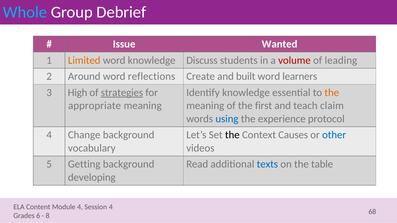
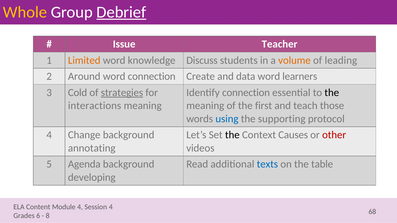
Whole colour: light blue -> yellow (25, 12)
Debrief underline: none -> present (121, 12)
Wanted: Wanted -> Teacher (280, 44)
volume colour: red -> orange (294, 60)
word reflections: reflections -> connection (152, 77)
built: built -> data (246, 77)
High: High -> Cold (78, 93)
Identify knowledge: knowledge -> connection (246, 93)
the colour: orange -> black (332, 93)
appropriate: appropriate -> interactions (95, 106)
claim: claim -> those (332, 106)
experience: experience -> supporting (282, 119)
other colour: blue -> red (334, 135)
vocabulary: vocabulary -> annotating (92, 148)
Getting: Getting -> Agenda (84, 164)
